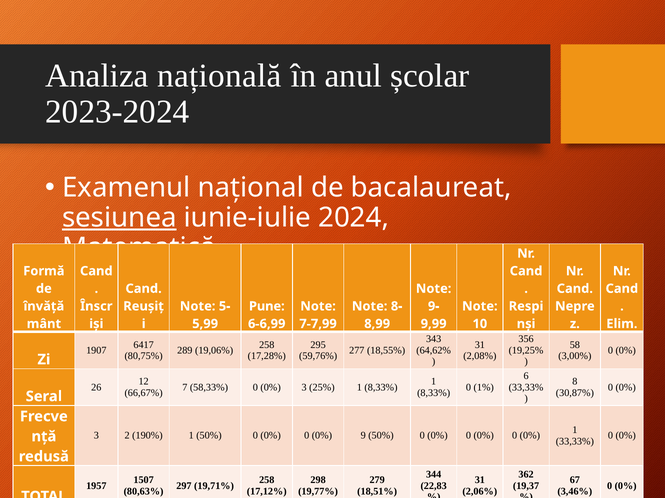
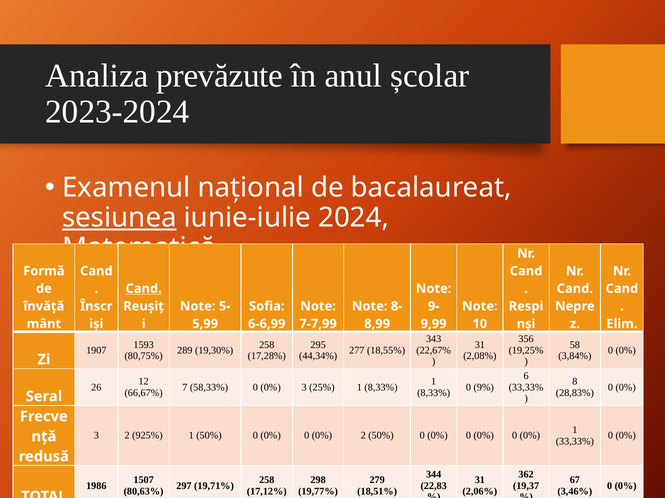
națională: națională -> prevăzute (220, 76)
Cand underline: none -> present (144, 289)
Pune: Pune -> Sofia (267, 307)
6417: 6417 -> 1593 (144, 345)
19,06%: 19,06% -> 19,30% (214, 351)
64,62%: 64,62% -> 22,67% (434, 351)
59,76%: 59,76% -> 44,34% (318, 357)
3,00%: 3,00% -> 3,84% (575, 357)
1%: 1% -> 9% (484, 388)
30,87%: 30,87% -> 28,83% (575, 393)
190%: 190% -> 925% (147, 436)
0% 9: 9 -> 2 (363, 436)
1957: 1957 -> 1986 (96, 486)
